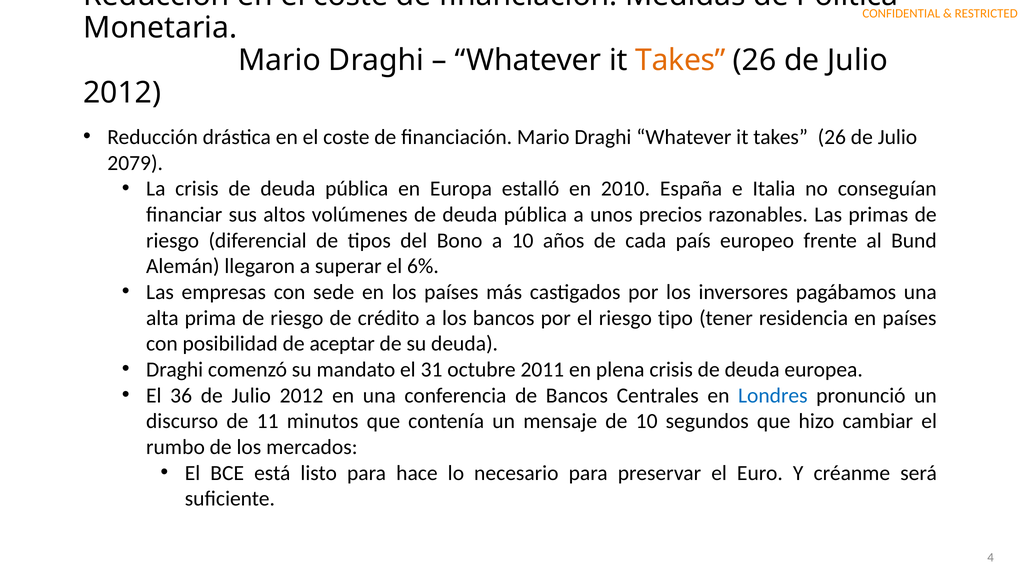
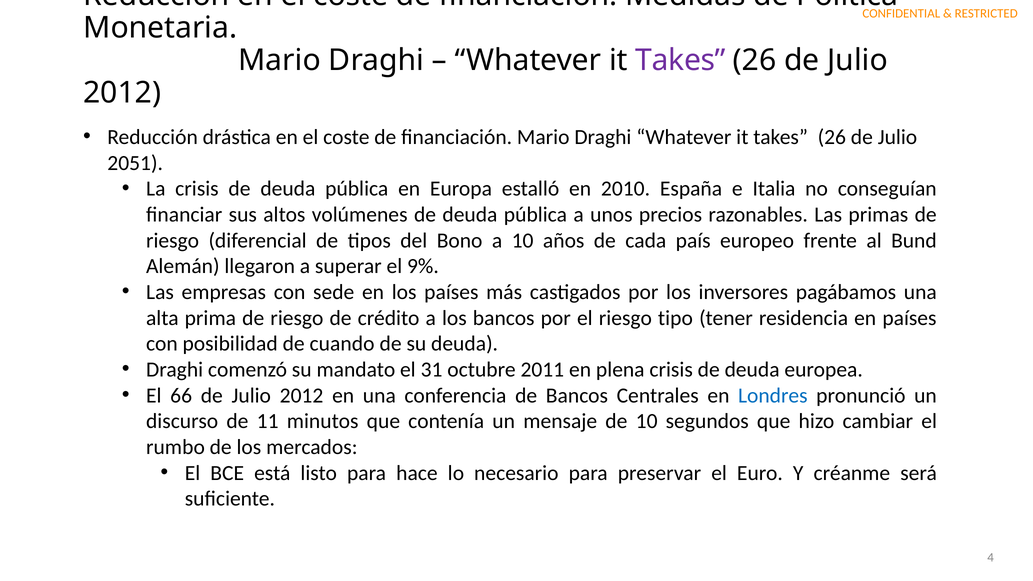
Takes colour: orange -> purple (680, 60)
2079: 2079 -> 2051 (135, 163)
6%: 6% -> 9% (423, 266)
aceptar: aceptar -> cuando (342, 344)
36: 36 -> 66 (181, 395)
